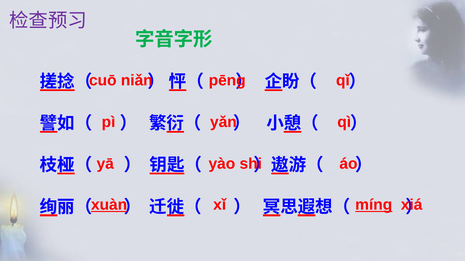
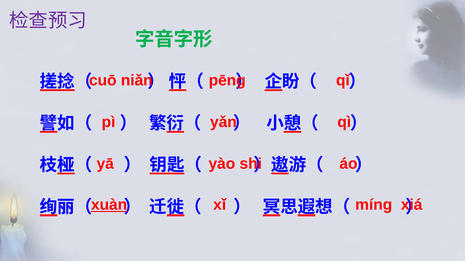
míng underline: present -> none (374, 205)
